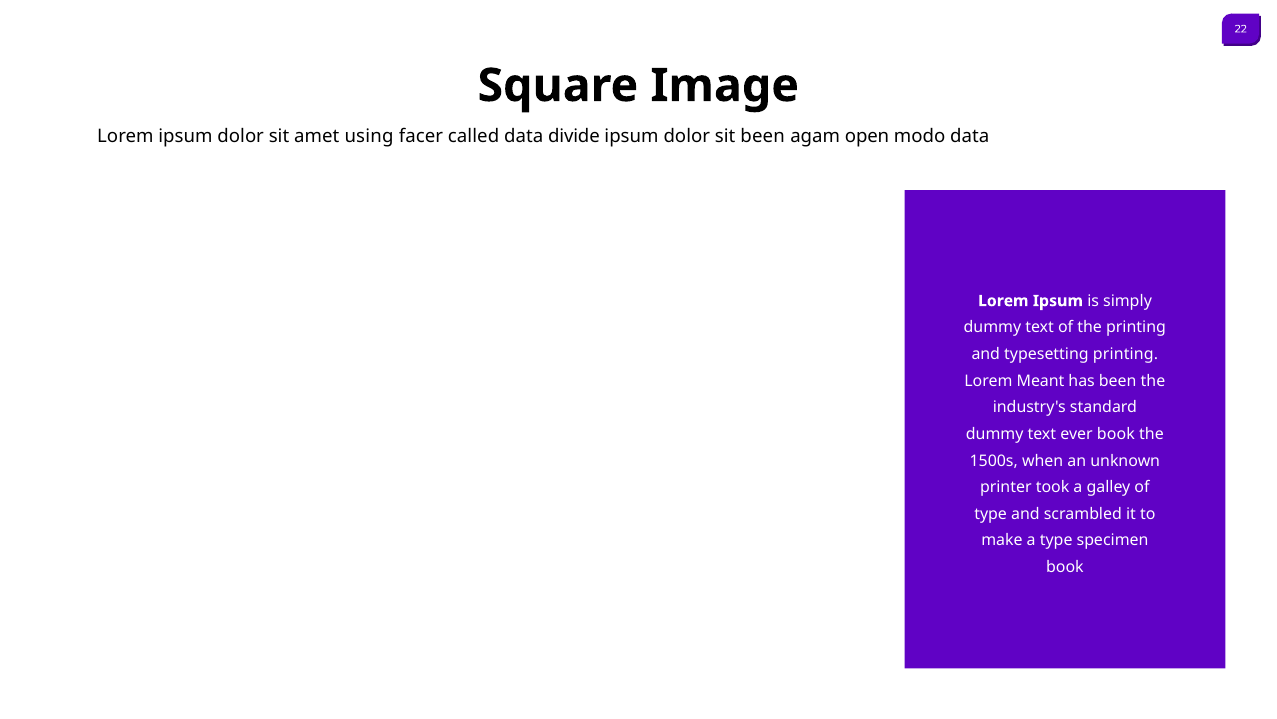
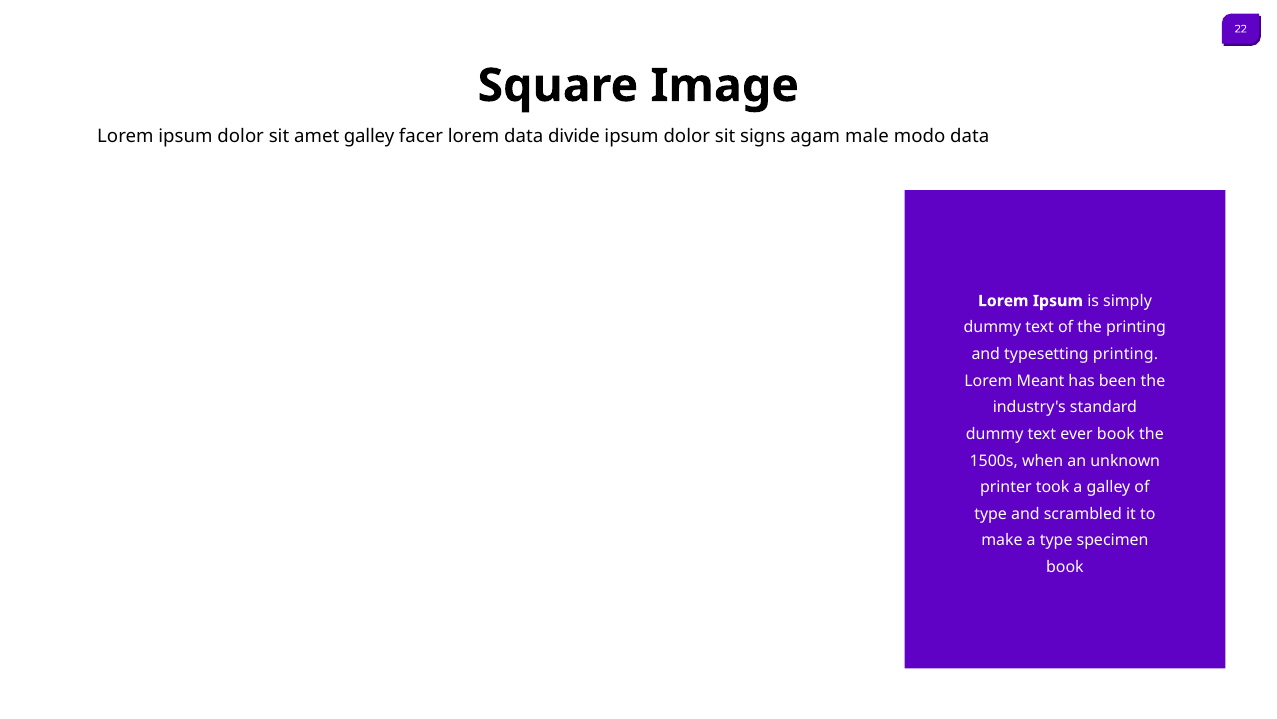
amet using: using -> galley (369, 136)
facer called: called -> lorem (474, 136)
sit been: been -> signs (763, 136)
open: open -> male (867, 136)
